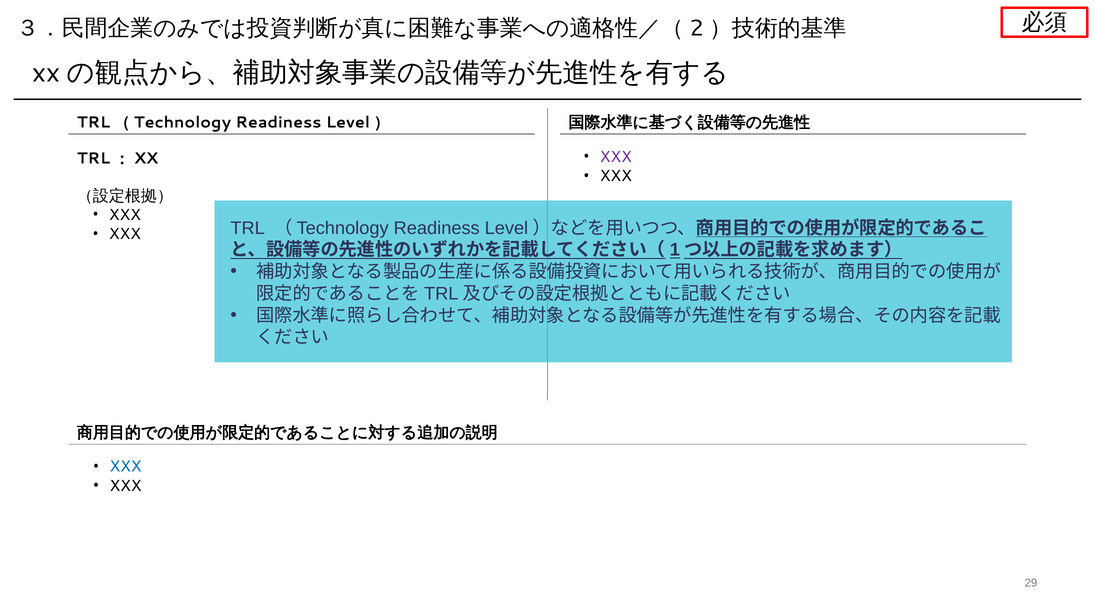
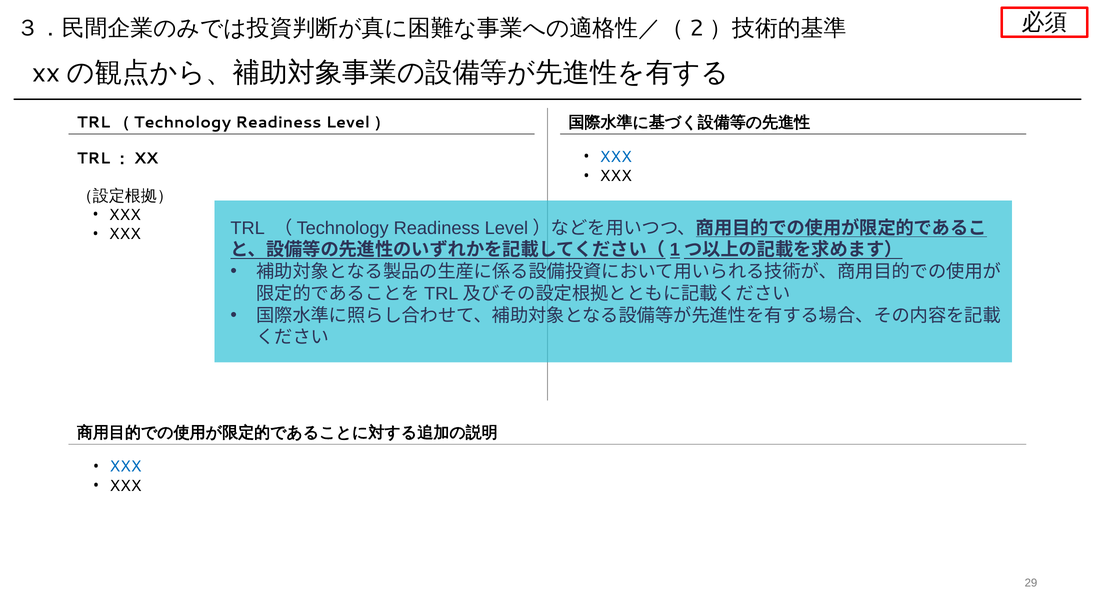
XXX colour: purple -> blue (616, 157)
